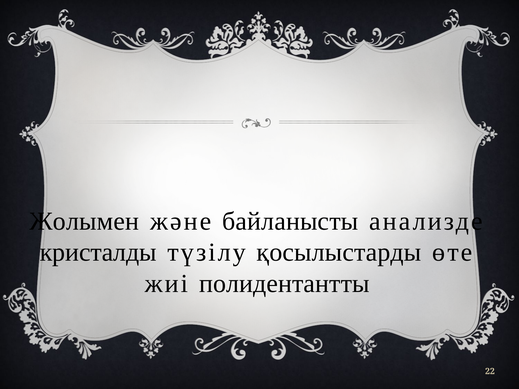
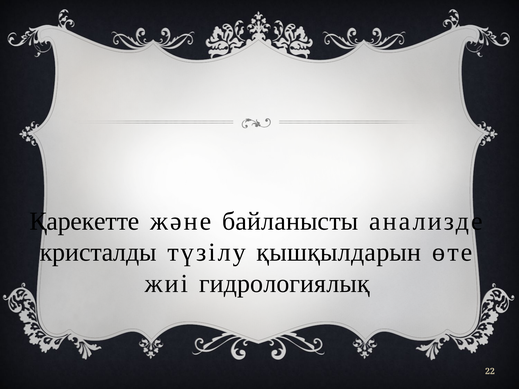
Жолымен: Жолымен -> Қарекетте (84, 221)
қосылыстарды: қосылыстарды -> қышқылдарын (339, 253)
полидентантты: полидентантты -> гидрологиялық (284, 284)
